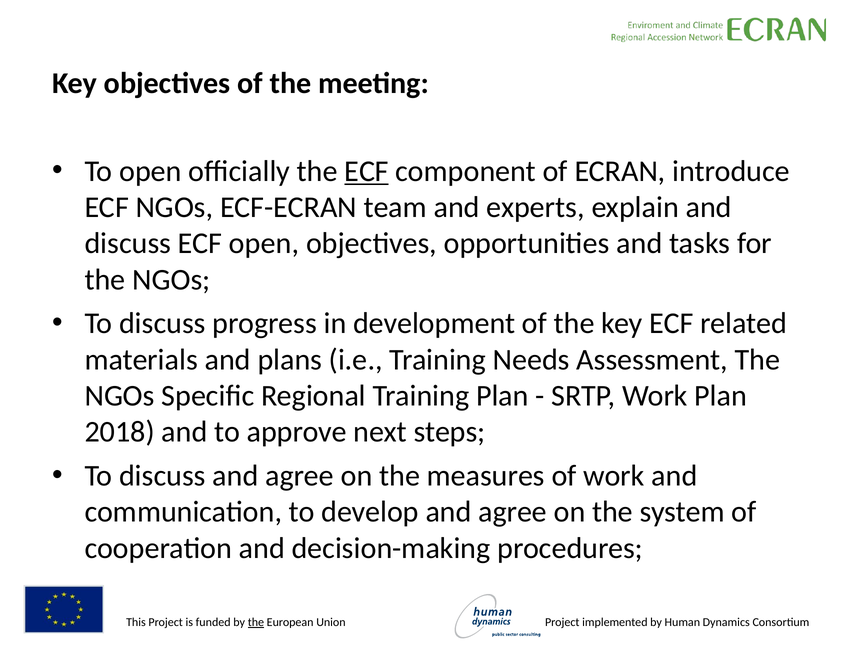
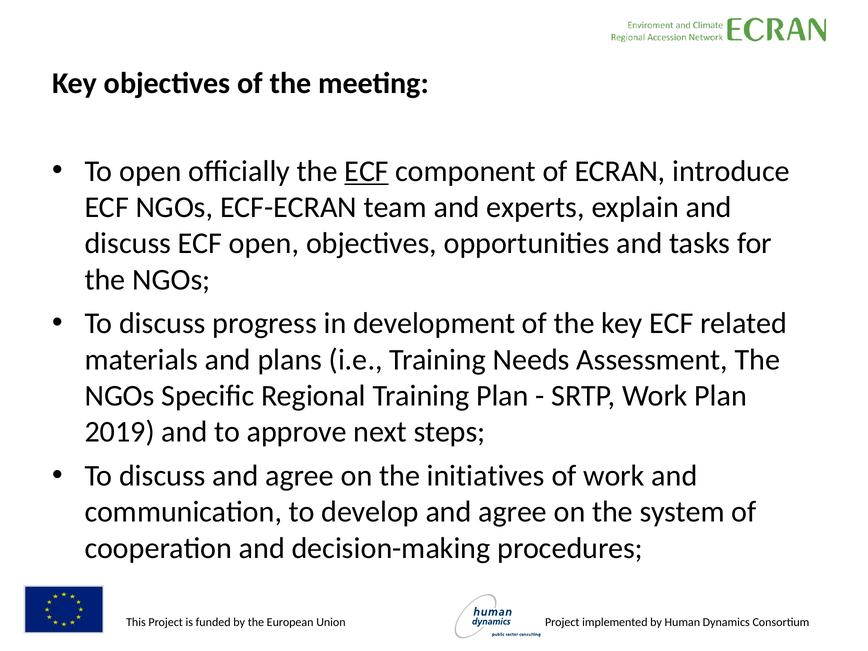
2018: 2018 -> 2019 (120, 432)
measures: measures -> initiatives (486, 476)
the underline: present -> none (256, 622)
